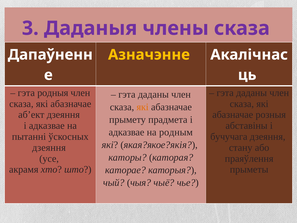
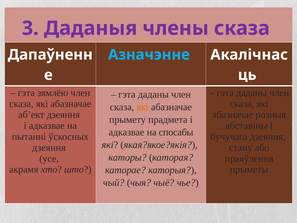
Азначэнне colour: yellow -> light blue (149, 55)
родныя: родныя -> зямлёю (53, 93)
родным: родным -> спосабы (176, 132)
